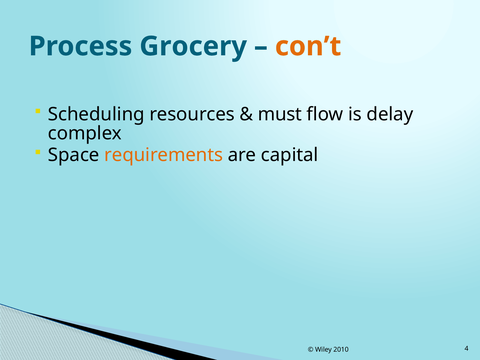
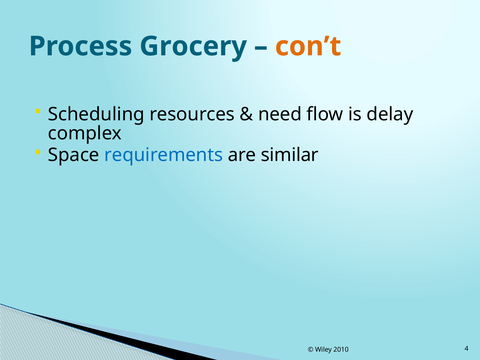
must: must -> need (280, 114)
requirements colour: orange -> blue (164, 155)
capital: capital -> similar (290, 155)
